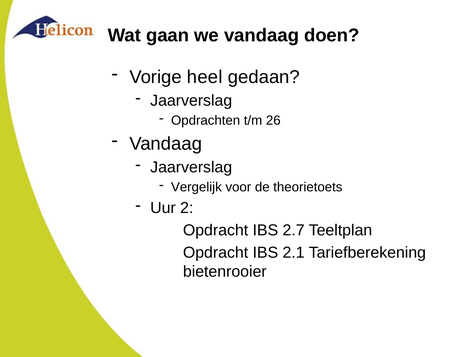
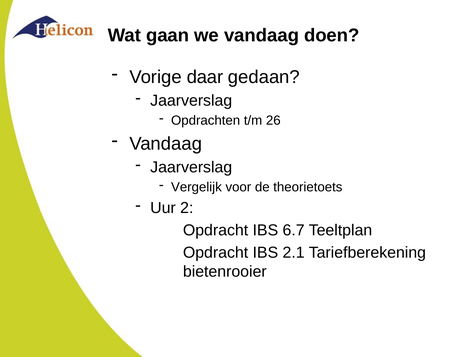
heel: heel -> daar (205, 77)
2.7: 2.7 -> 6.7 (294, 230)
